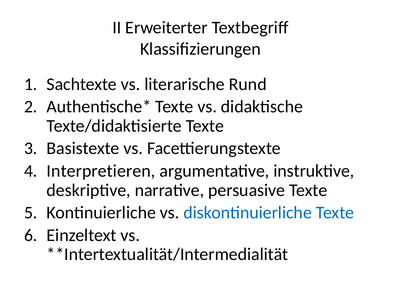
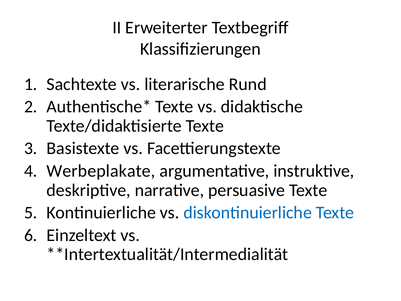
Interpretieren: Interpretieren -> Werbeplakate (101, 171)
